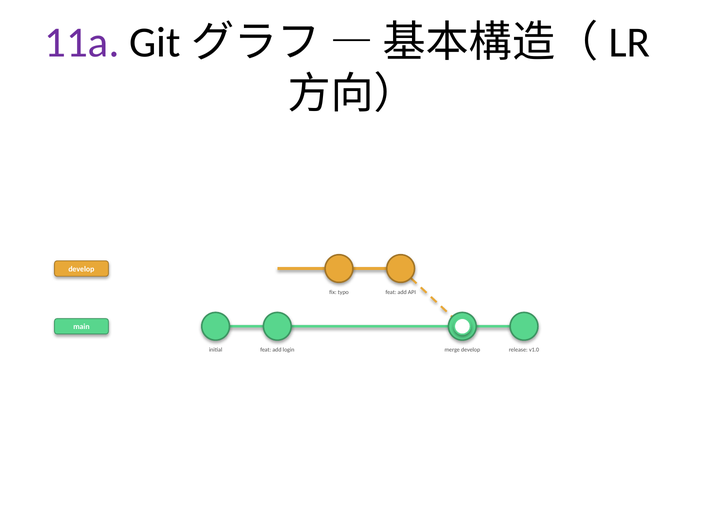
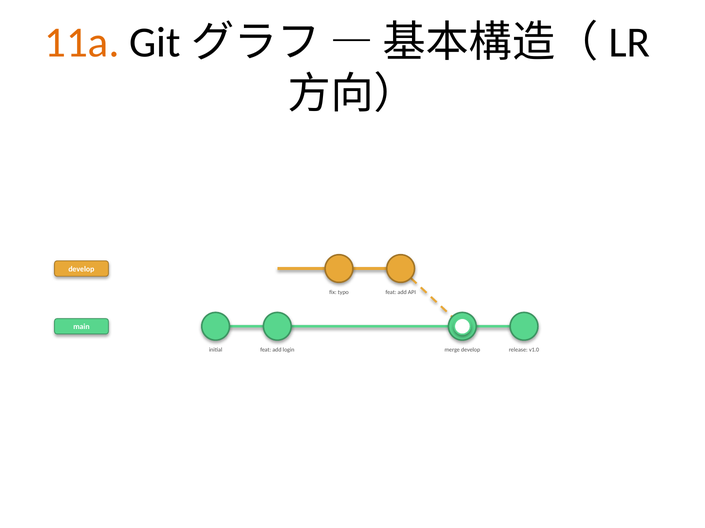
11a colour: purple -> orange (82, 42)
